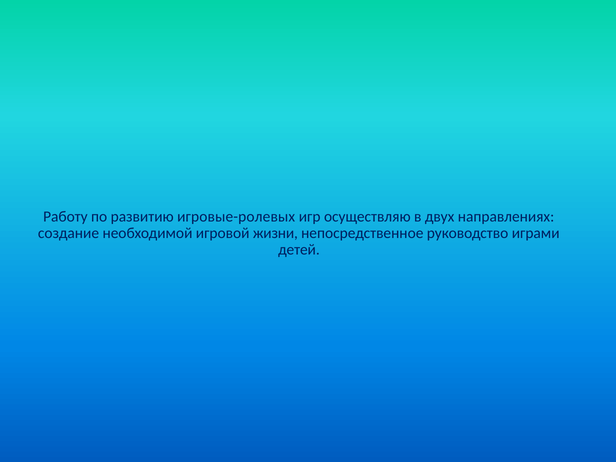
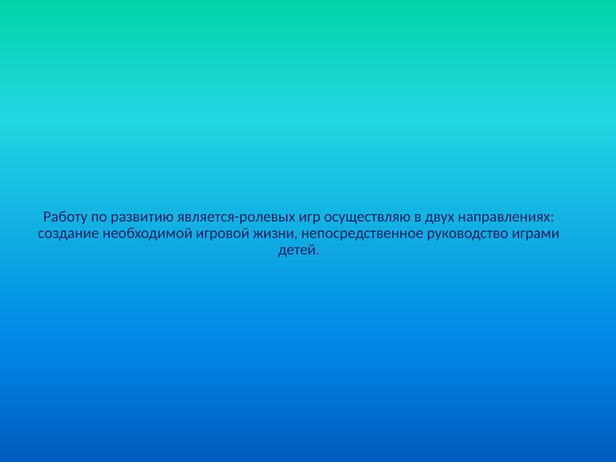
игровые-ролевых: игровые-ролевых -> является-ролевых (236, 217)
